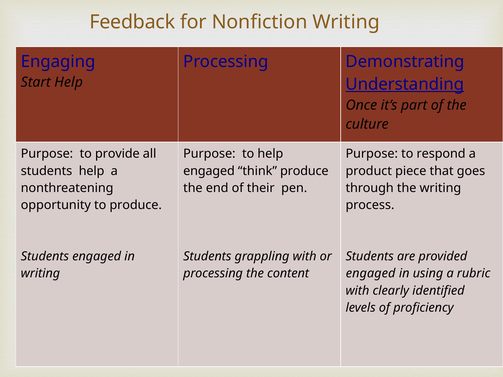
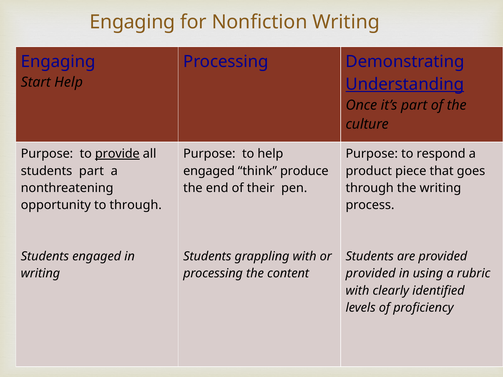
Feedback: Feedback -> Engaging (132, 22)
provide underline: none -> present (117, 154)
students help: help -> part (91, 171)
to produce: produce -> through (136, 205)
engaged: engaged -> provided (371, 274)
